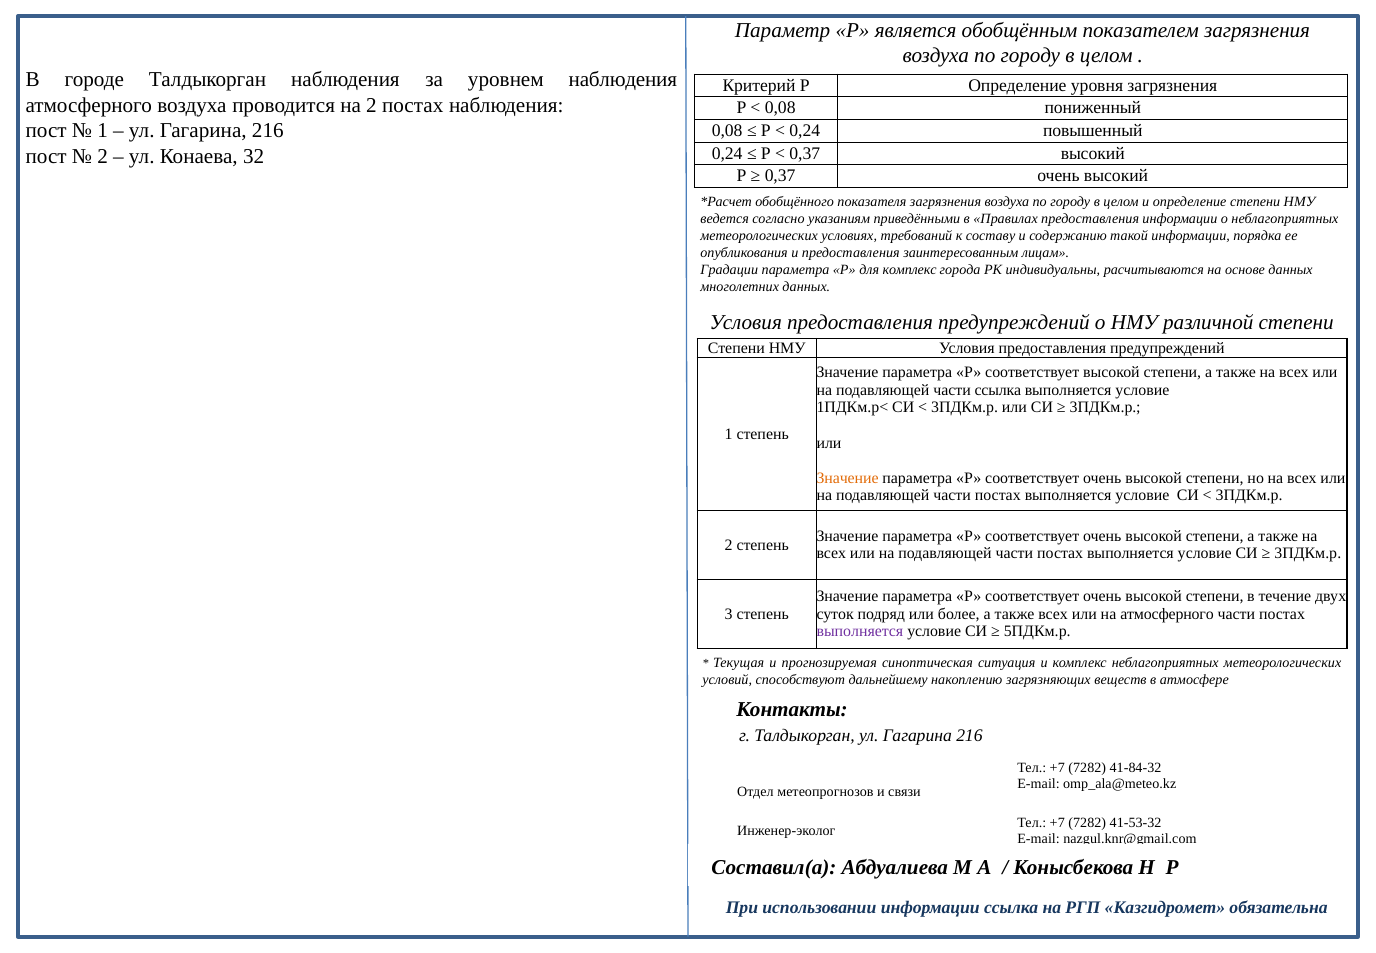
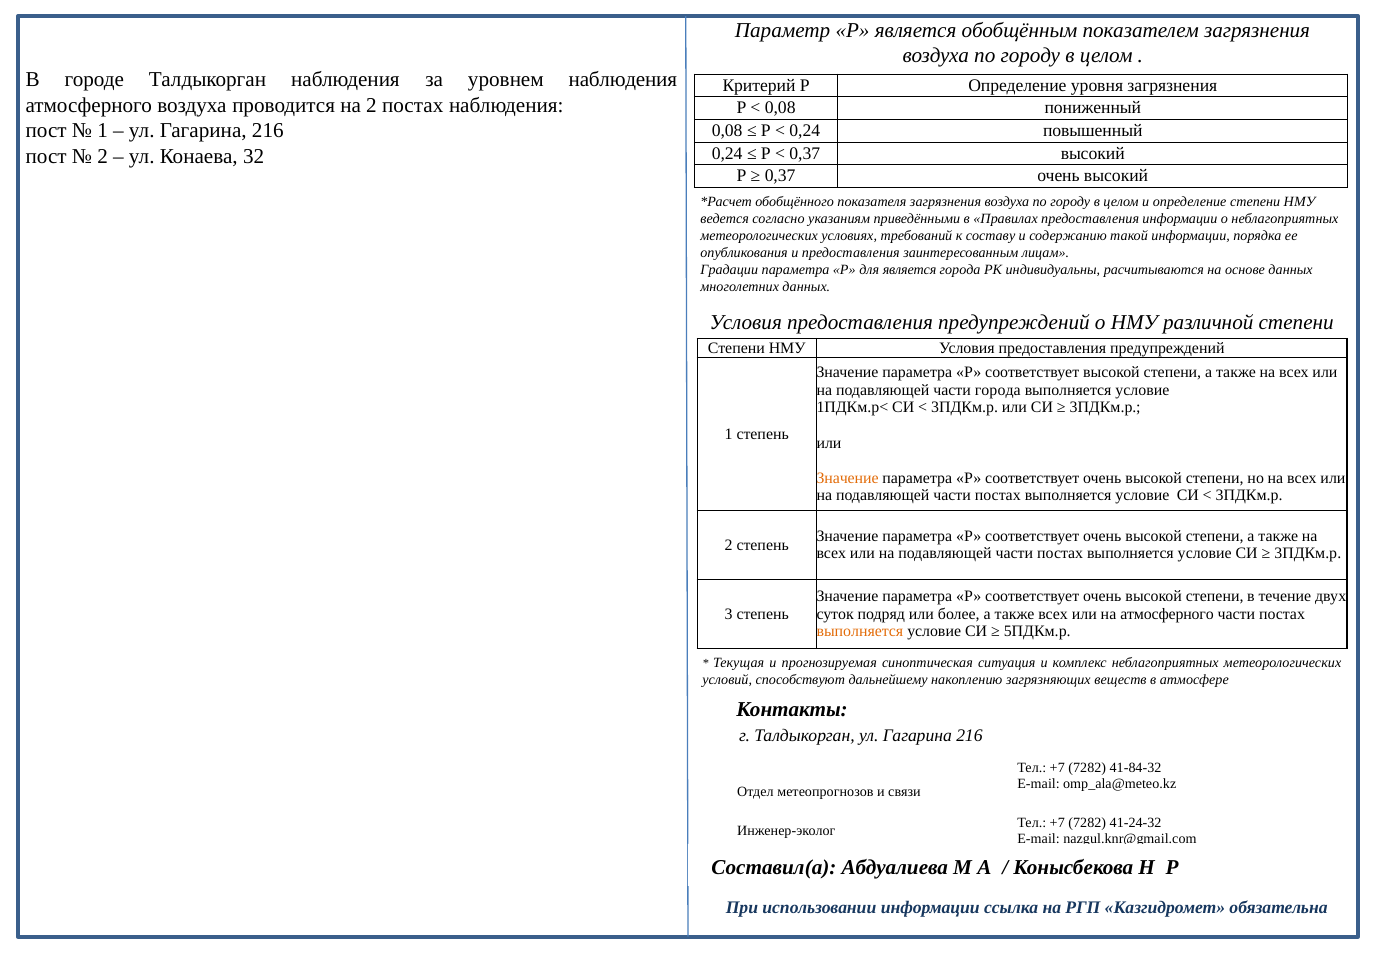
для комплекс: комплекс -> является (910, 270)
части ссылка: ссылка -> города (998, 390)
выполняется colour: purple -> orange (860, 631)
41-53-32: 41-53-32 -> 41-24-32 (1136, 823)
